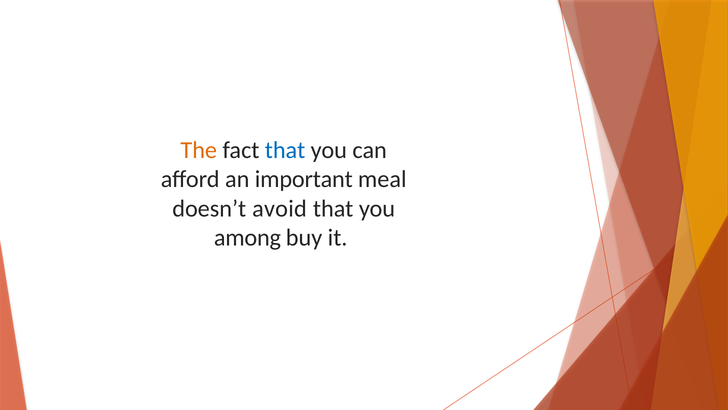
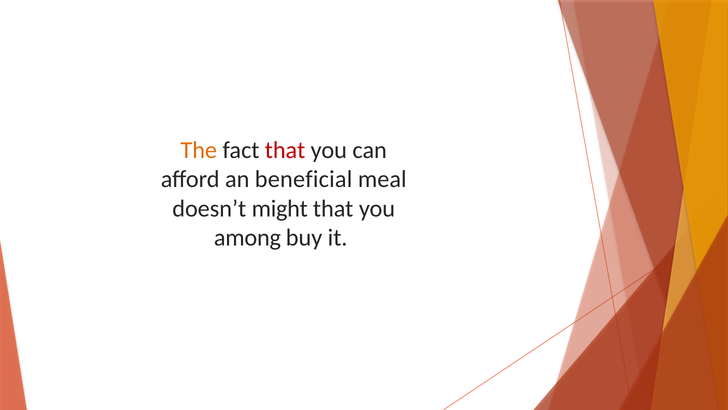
that colour: blue -> red (285, 150)
important: important -> beneficial (304, 179)
avoid: avoid -> might (280, 208)
